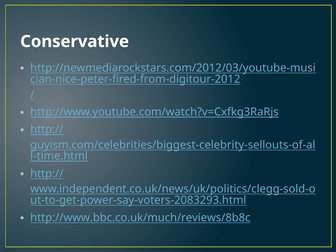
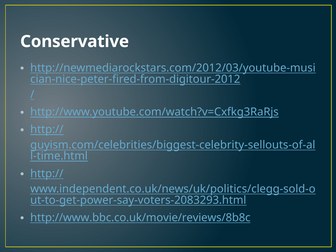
http://www.bbc.co.uk/much/reviews/8b8c: http://www.bbc.co.uk/much/reviews/8b8c -> http://www.bbc.co.uk/movie/reviews/8b8c (140, 218)
